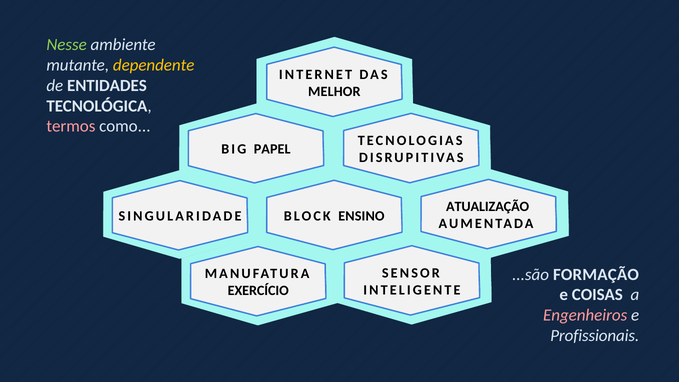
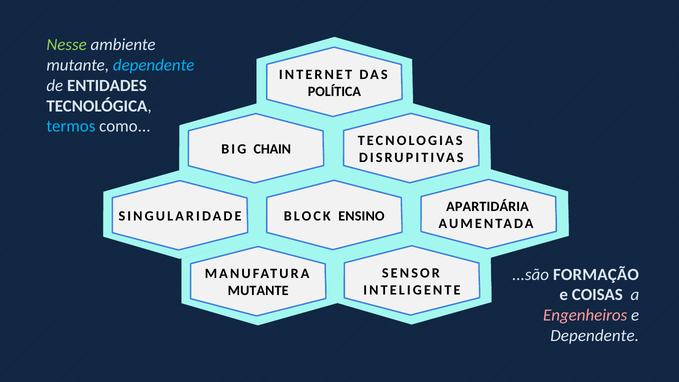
dependente colour: yellow -> light blue (154, 65)
MELHOR: MELHOR -> POLÍTICA (334, 91)
termos colour: pink -> light blue (71, 126)
PAPEL: PAPEL -> CHAIN (272, 149)
ATUALIZAÇÃO: ATUALIZAÇÃO -> APARTIDÁRIA (488, 207)
EXERCÍCIO: EXERCÍCIO -> MUTANTE (258, 291)
Profissionais: Profissionais -> Dependente (595, 335)
